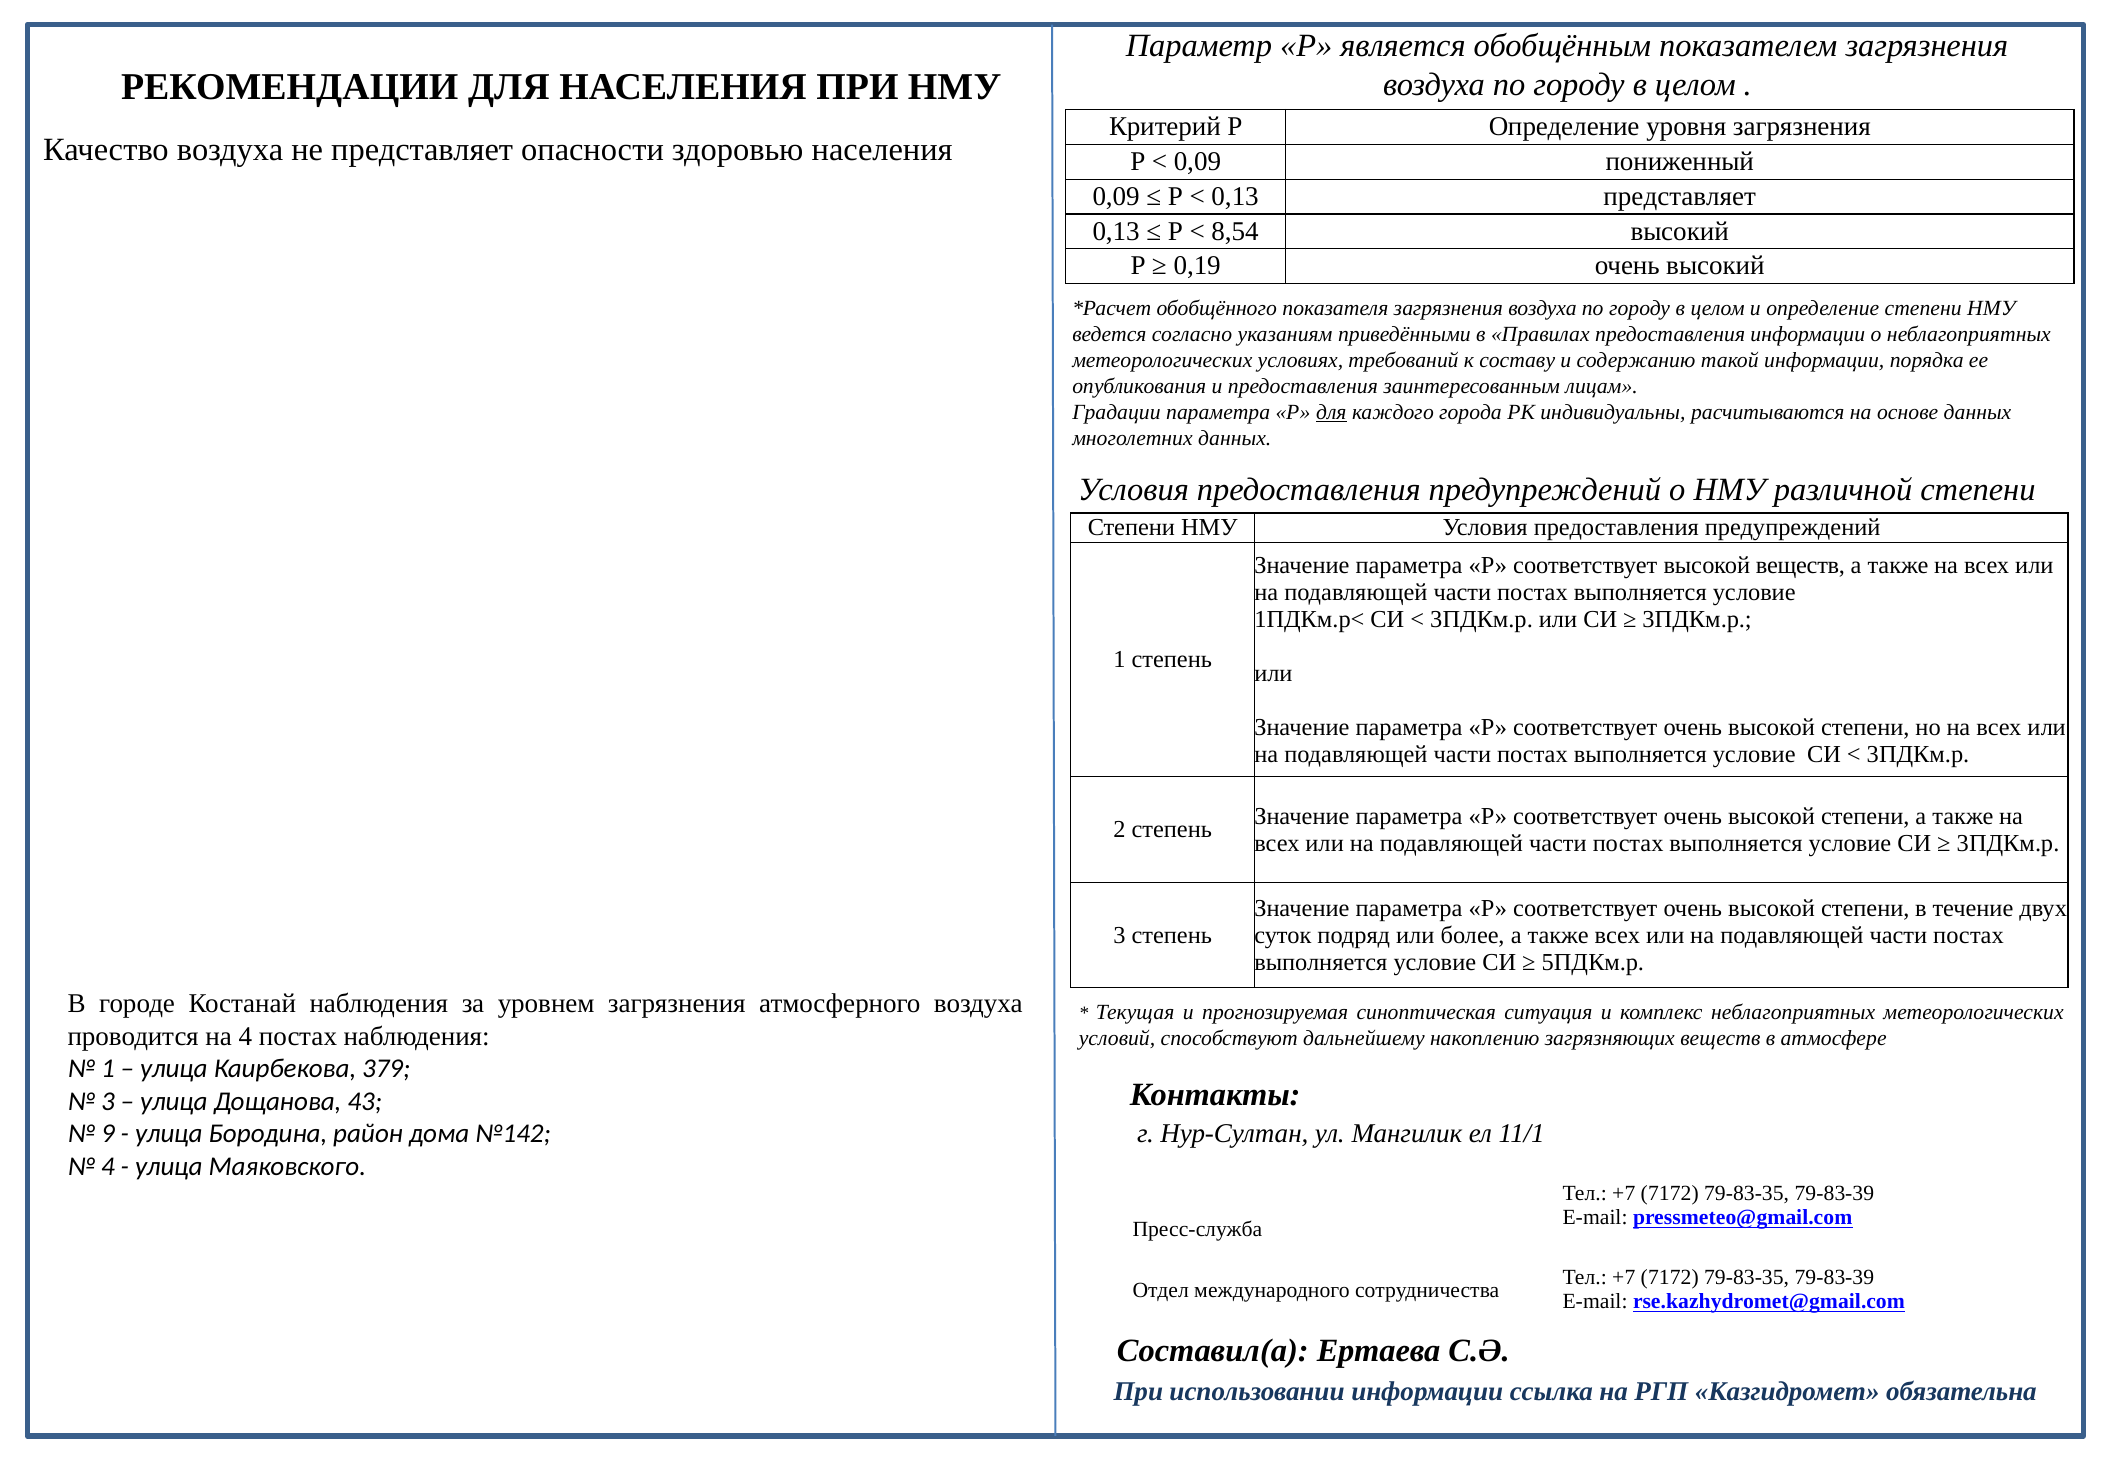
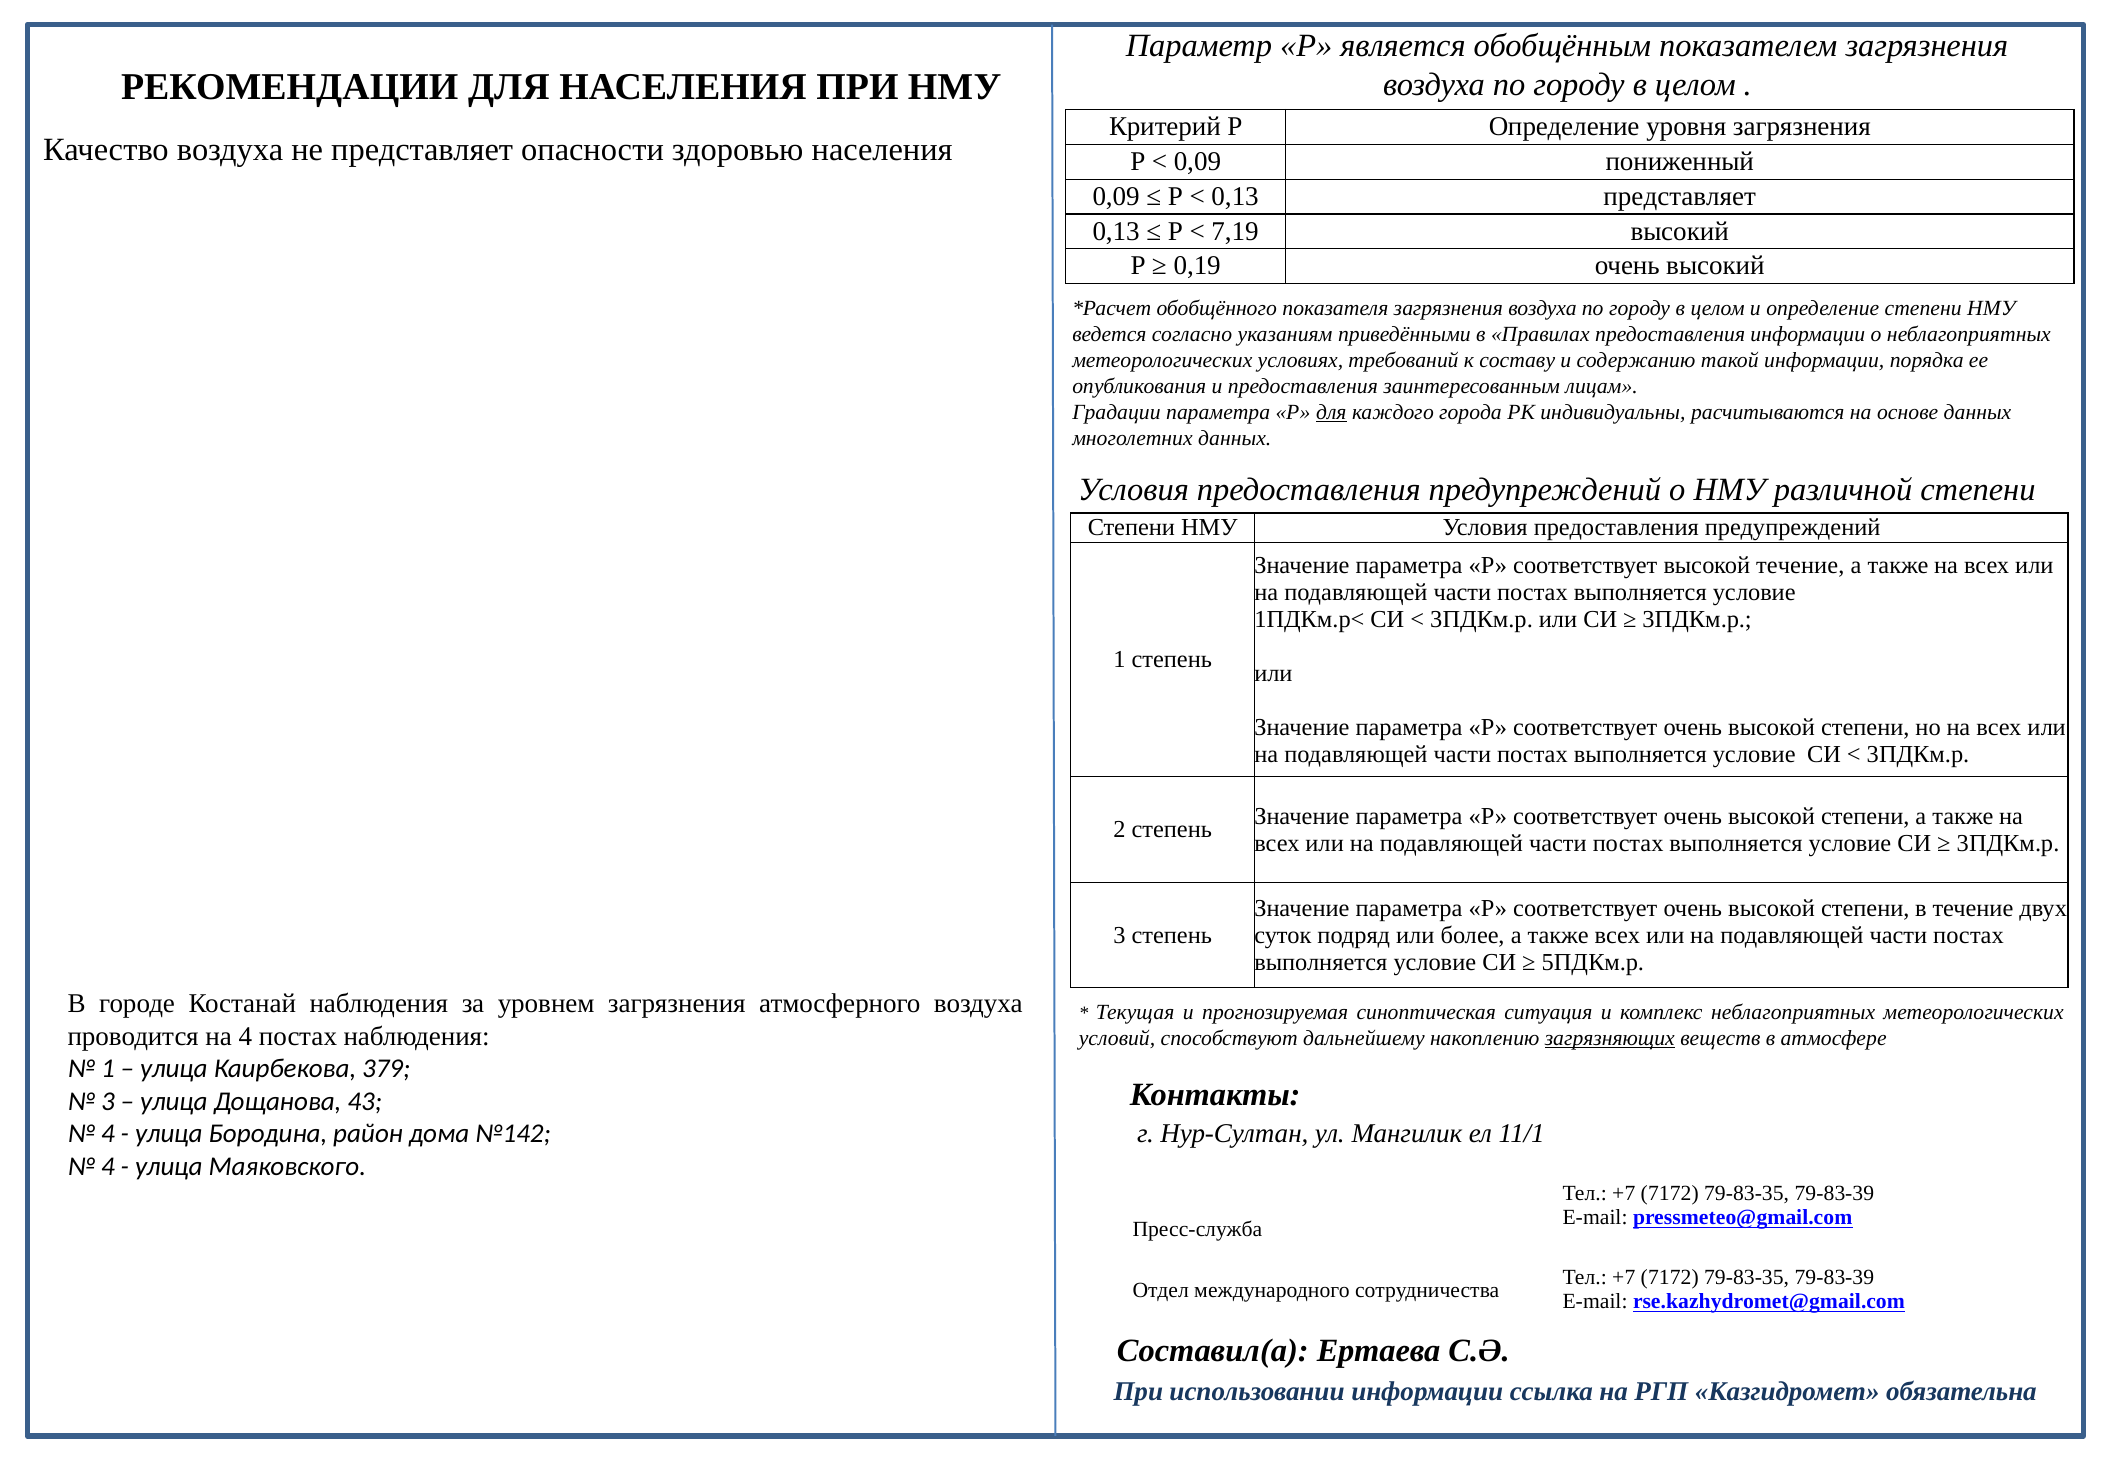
8,54: 8,54 -> 7,19 (1235, 231)
высокой веществ: веществ -> течение (1800, 565)
загрязняющих underline: none -> present (1610, 1038)
9: 9 -> 4 (108, 1134)
